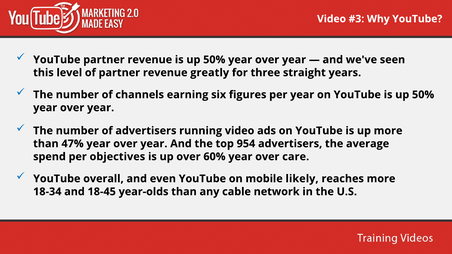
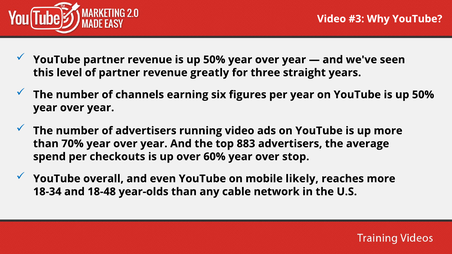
47%: 47% -> 70% (73, 144)
954: 954 -> 883 (246, 144)
objectives: objectives -> checkouts (117, 157)
care: care -> stop (296, 157)
18-45: 18-45 -> 18-48 (102, 192)
